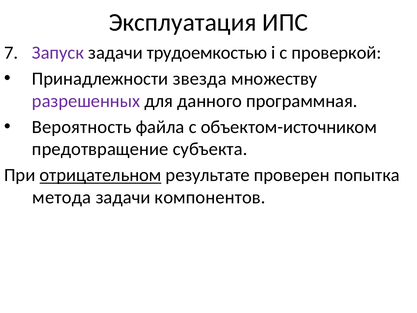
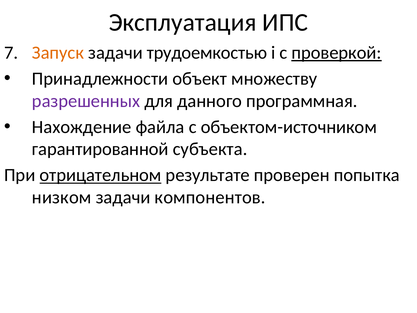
Запуск colour: purple -> orange (58, 53)
проверкой underline: none -> present (337, 53)
звезда: звезда -> объект (200, 79)
Вероятность: Вероятность -> Нахождение (82, 127)
предотвращение: предотвращение -> гарантированной (100, 149)
метода: метода -> низком (62, 197)
